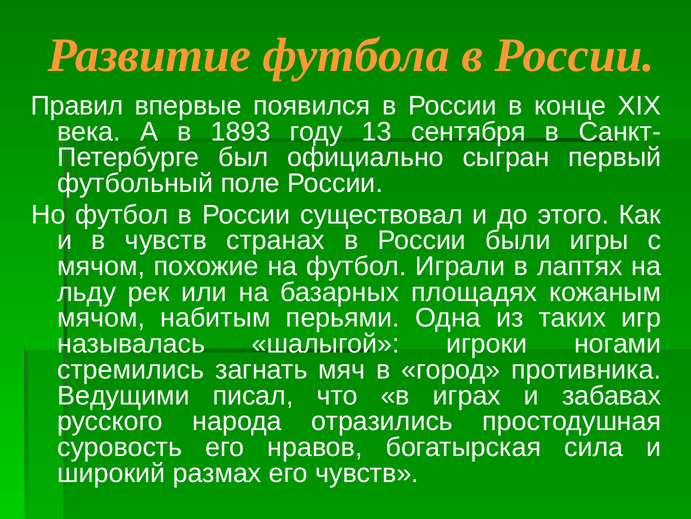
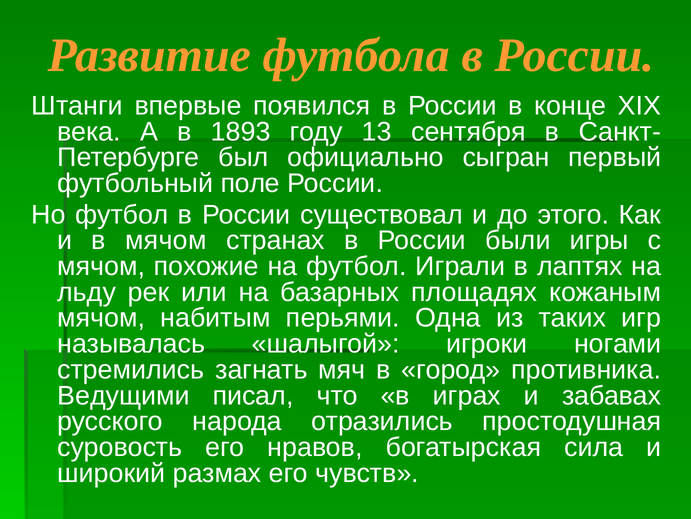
Правил: Правил -> Штанги (77, 106)
в чувств: чувств -> мячом (166, 240)
